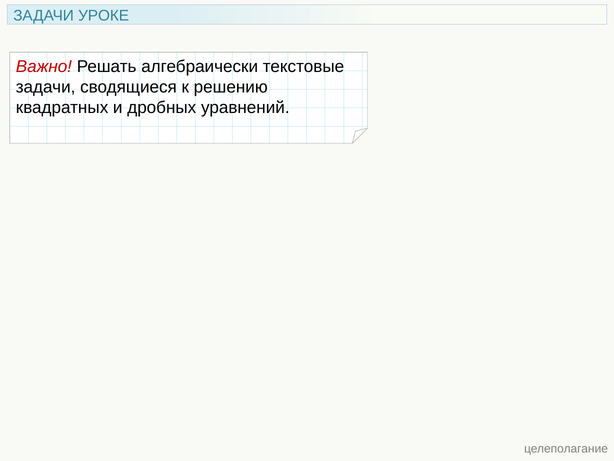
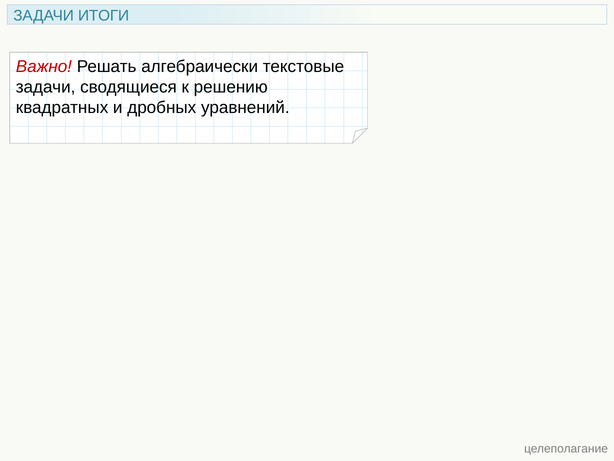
УРОКЕ: УРОКЕ -> ИТОГИ (104, 16)
